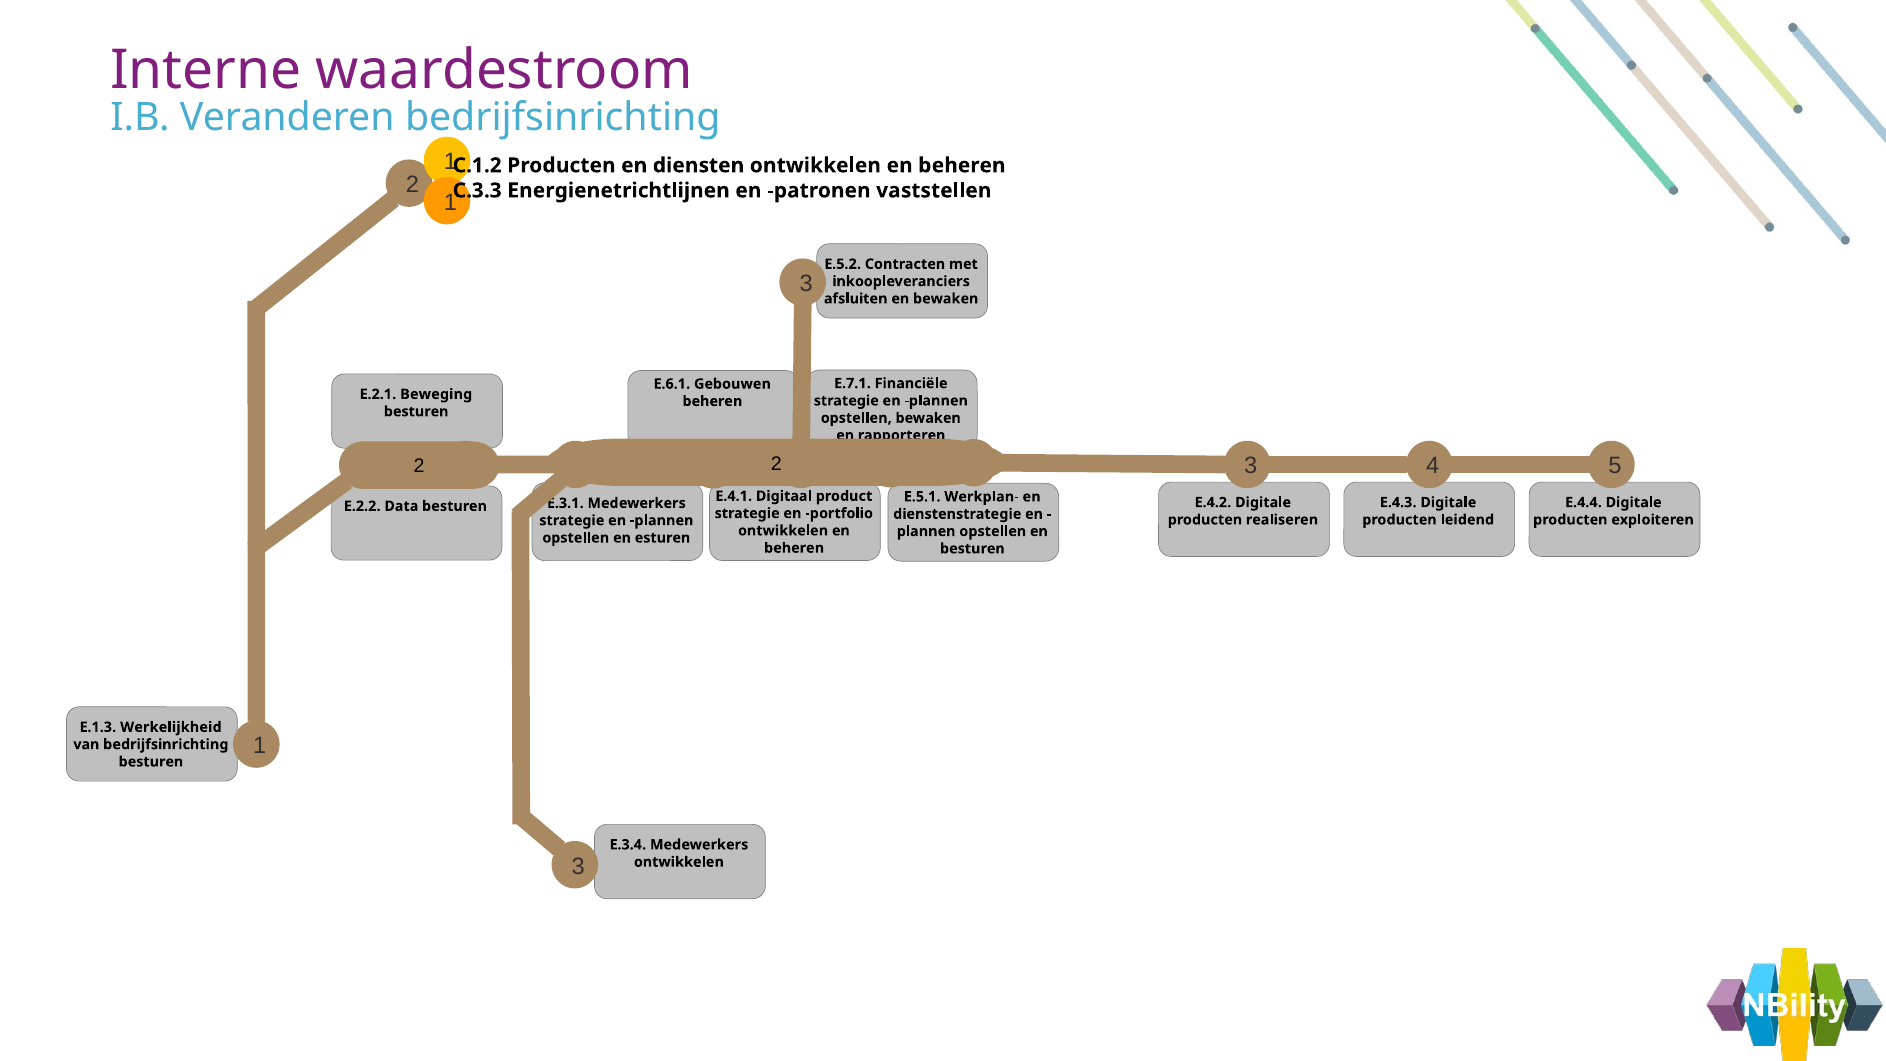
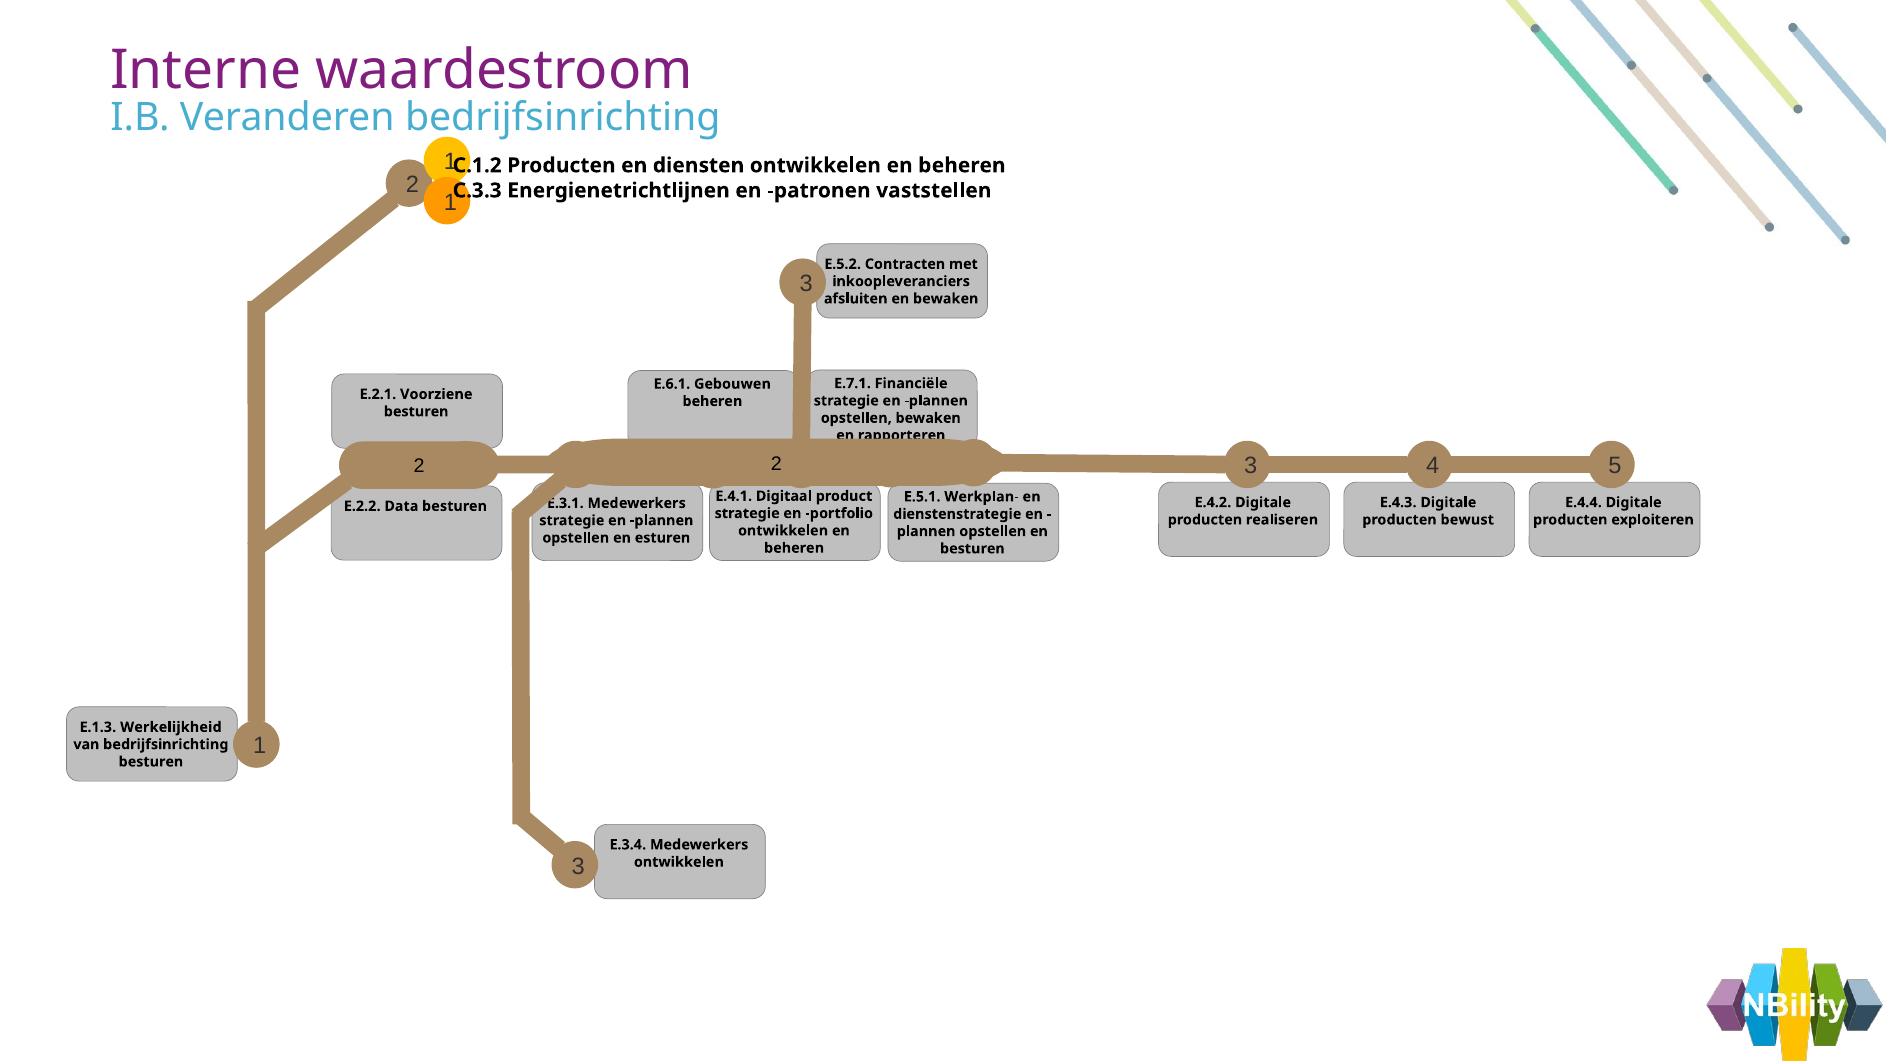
Beweging: Beweging -> Voorziene (436, 394)
leidend: leidend -> bewust (1467, 520)
